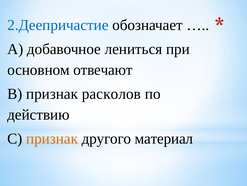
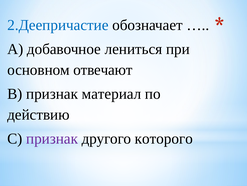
расколов: расколов -> материал (111, 93)
признак colour: orange -> purple (52, 138)
материал: материал -> которого (164, 138)
